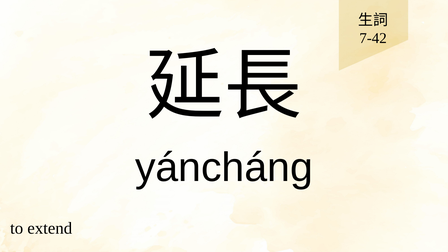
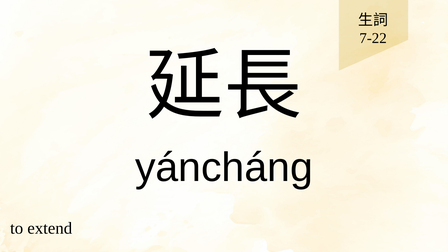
7-42: 7-42 -> 7-22 (373, 38)
